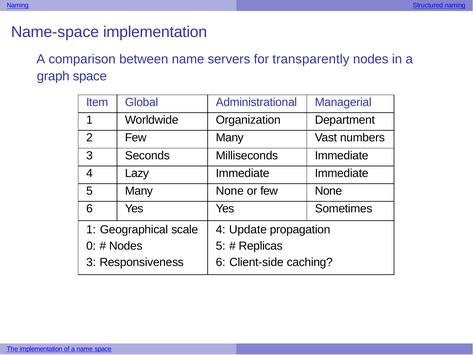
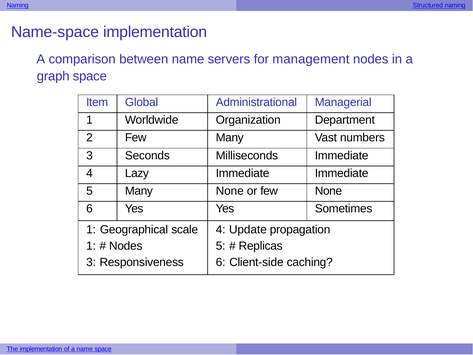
transparently: transparently -> management (311, 59)
0: 0 -> 1 (91, 246)
